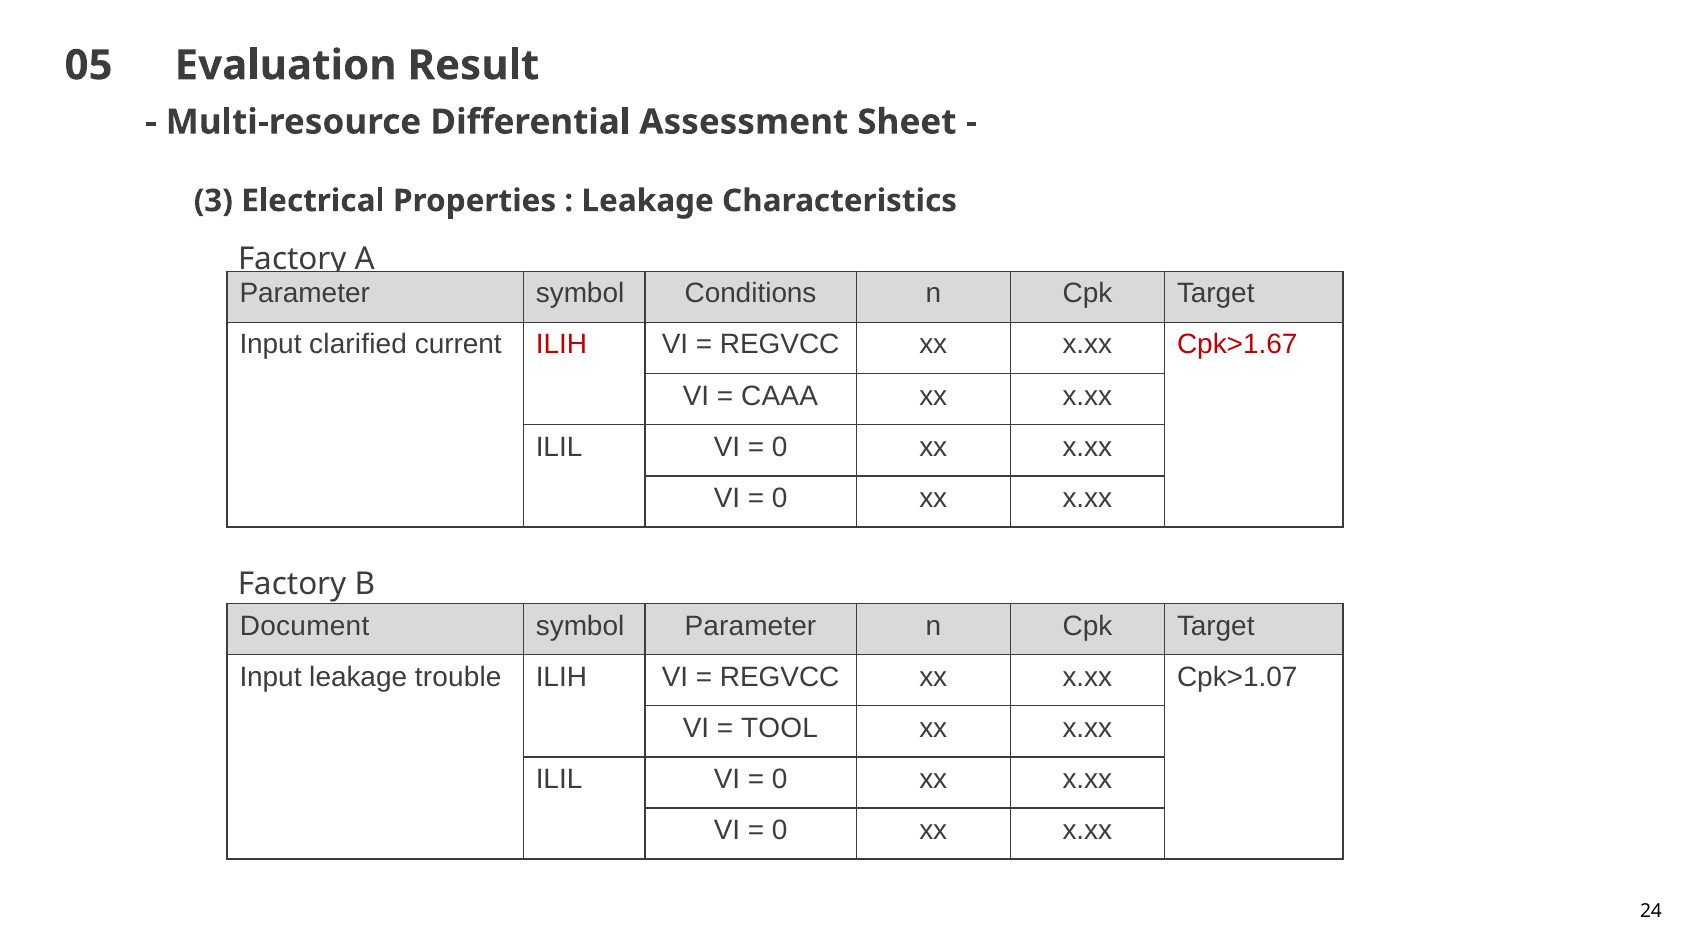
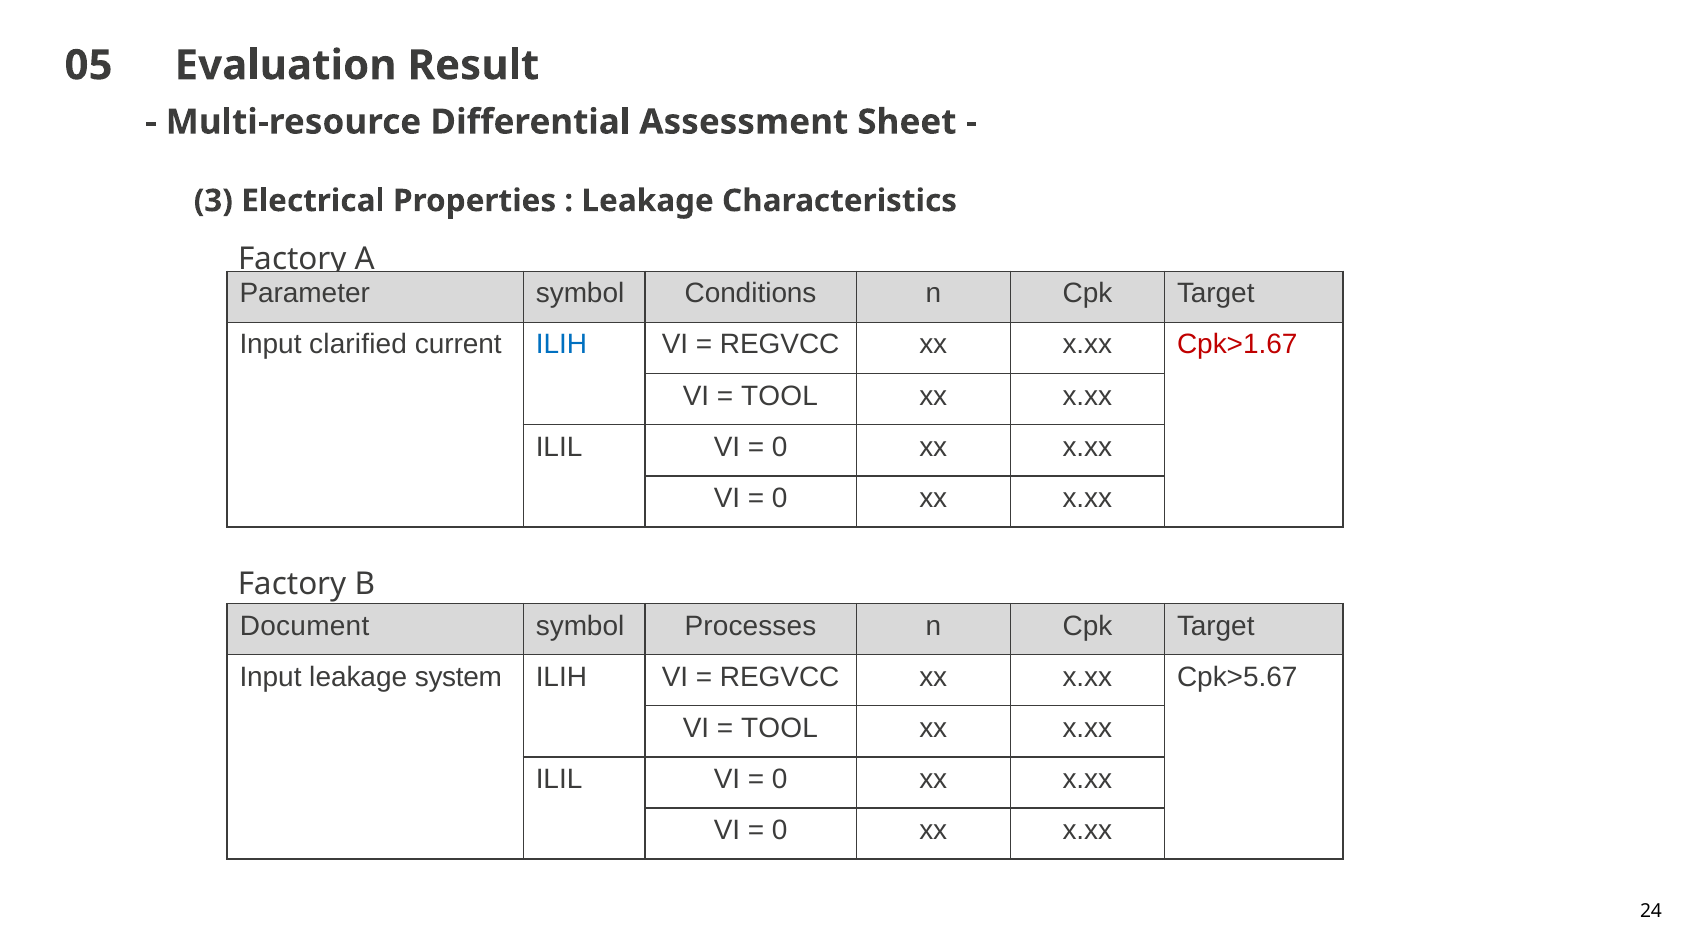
ILIH colour: red -> blue (562, 345)
CAAA: CAAA -> TOOL (780, 396)
symbol Parameter: Parameter -> Processes (751, 626)
trouble: trouble -> system (458, 677)
Cpk>1.07: Cpk>1.07 -> Cpk>5.67 (1237, 677)
